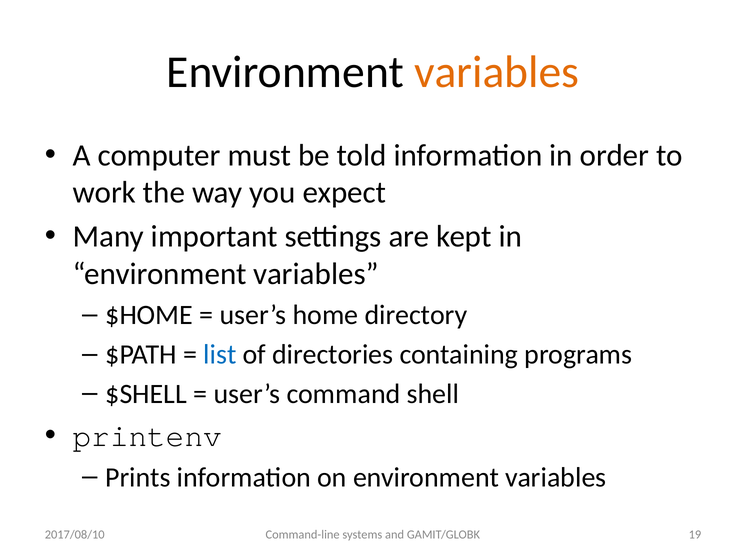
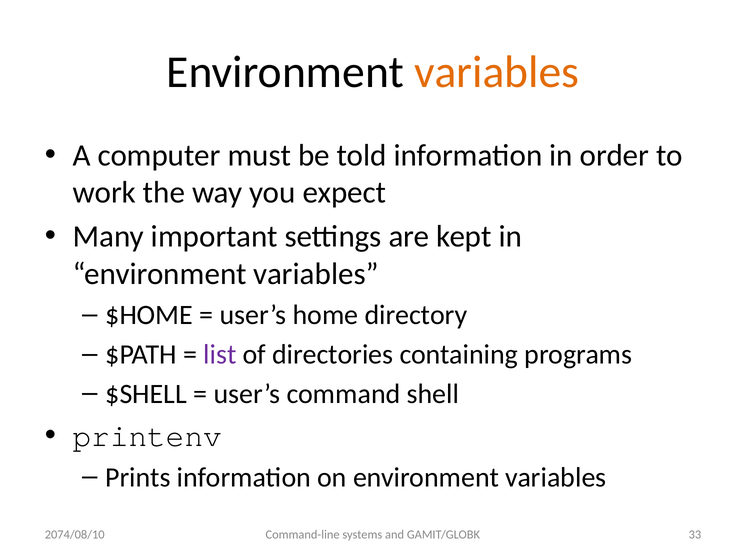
list colour: blue -> purple (220, 354)
19: 19 -> 33 (695, 534)
2017/08/10: 2017/08/10 -> 2074/08/10 (75, 534)
